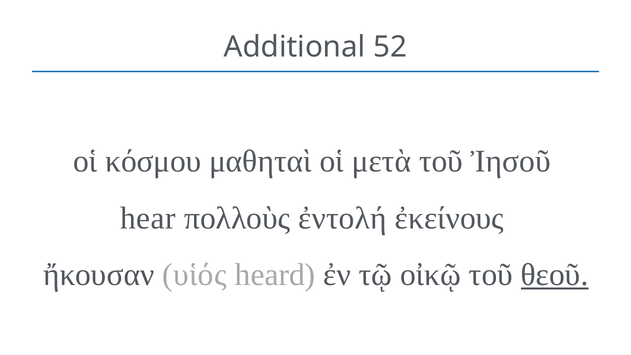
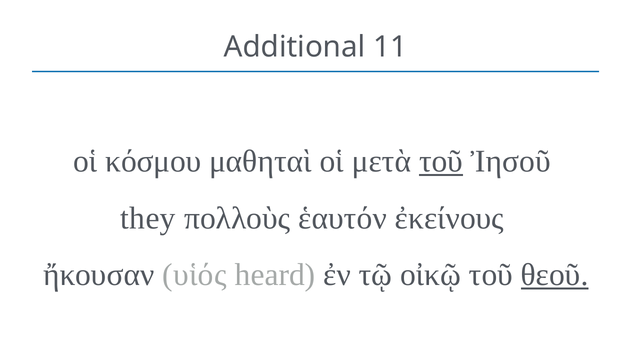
52: 52 -> 11 (390, 47)
τοῦ underline: none -> present (441, 161)
hear: hear -> they (148, 218)
ἐντολή: ἐντολή -> ἑαυτόν (343, 218)
